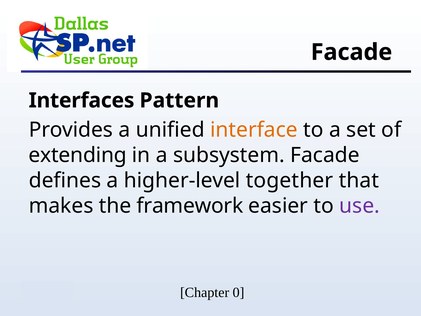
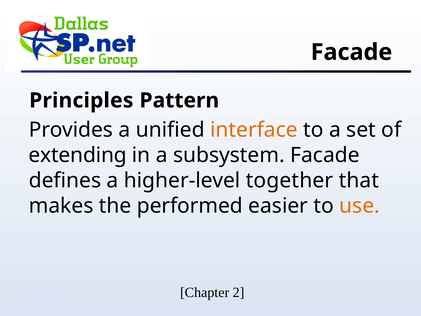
Interfaces: Interfaces -> Principles (81, 100)
framework: framework -> performed (190, 206)
use colour: purple -> orange (360, 206)
0: 0 -> 2 (239, 292)
